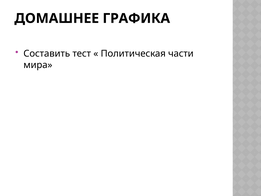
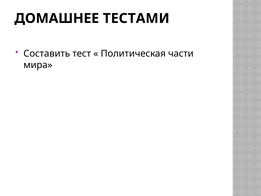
ГРАФИКА: ГРАФИКА -> ТЕСТАМИ (136, 18)
